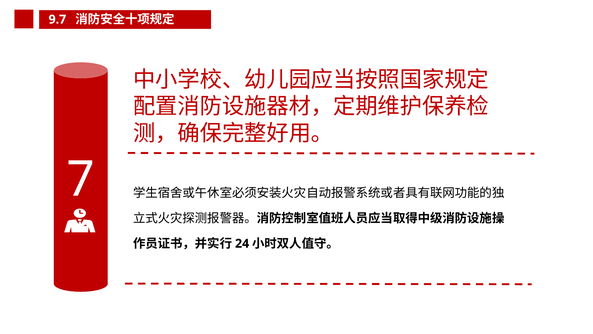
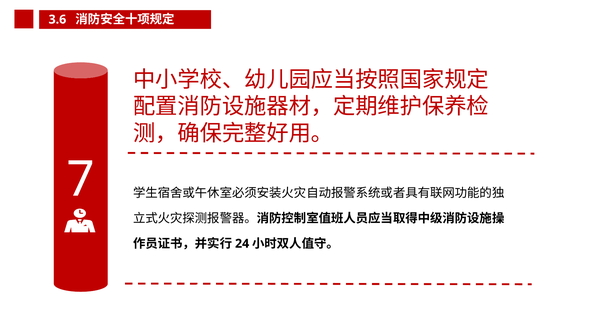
9.7: 9.7 -> 3.6 (57, 19)
